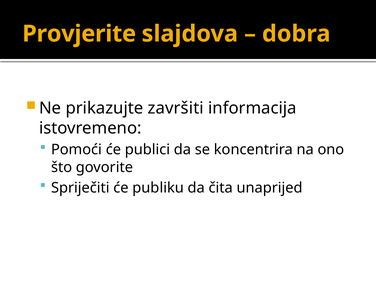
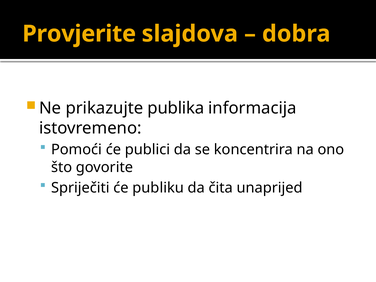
završiti: završiti -> publika (176, 108)
